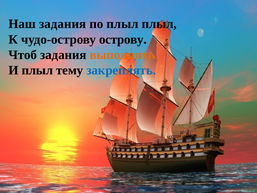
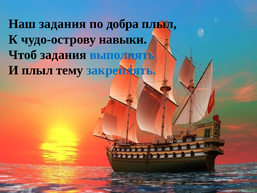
по плыл: плыл -> добра (123, 24)
острову: острову -> навыки (123, 39)
выполнять colour: orange -> blue (122, 55)
